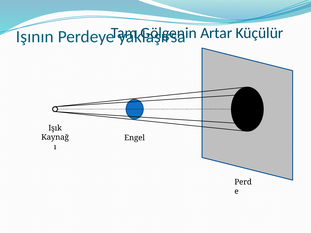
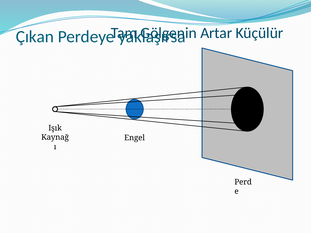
Işının: Işının -> Çıkan (35, 37)
